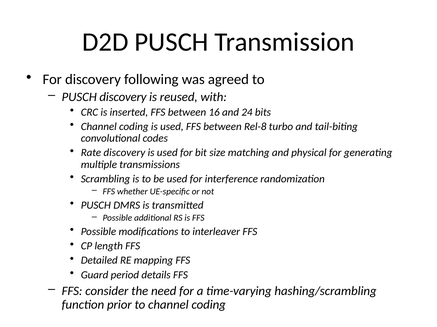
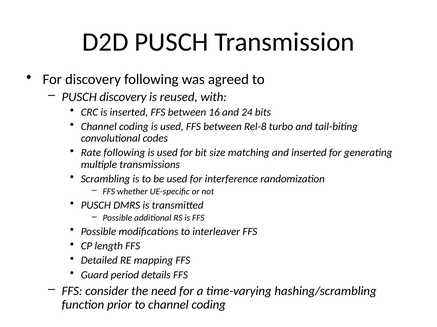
Rate discovery: discovery -> following (124, 153)
and physical: physical -> inserted (309, 153)
